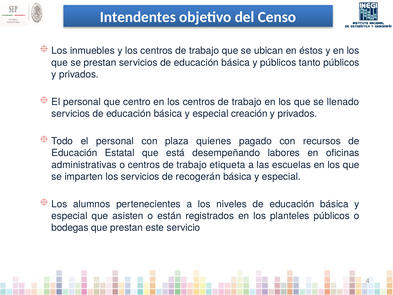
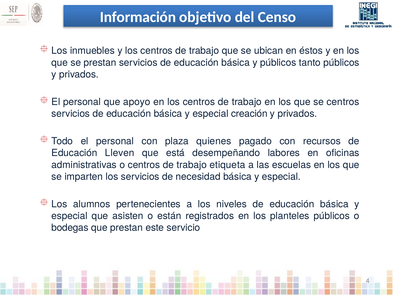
Intendentes: Intendentes -> Información (138, 17)
centro: centro -> apoyo (137, 102)
se llenado: llenado -> centros (343, 102)
Estatal: Estatal -> Lleven (120, 153)
recogerán: recogerán -> necesidad (198, 176)
